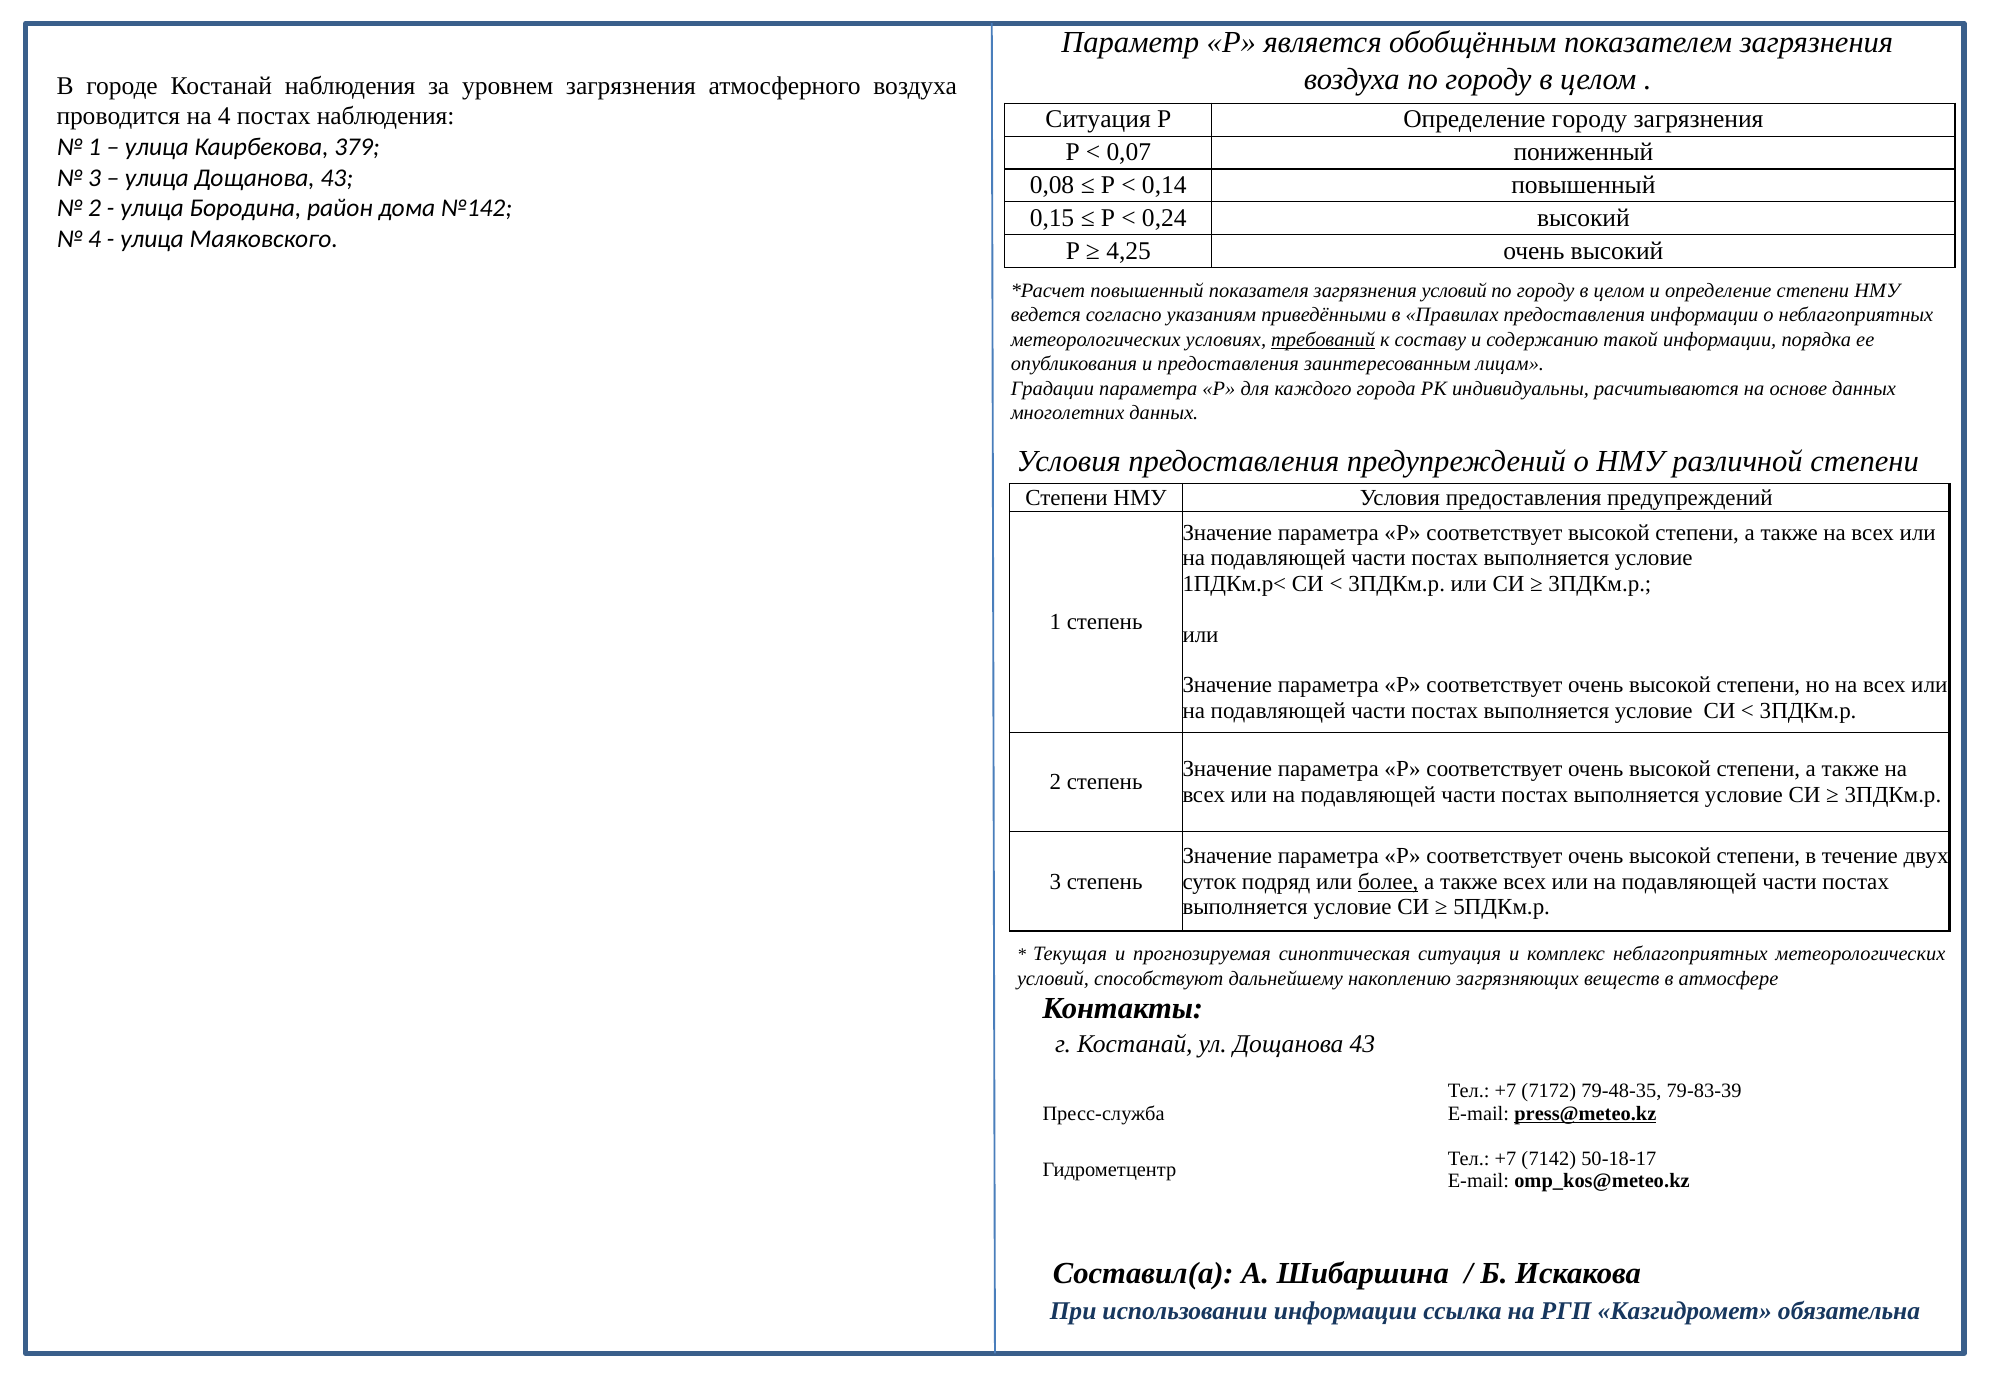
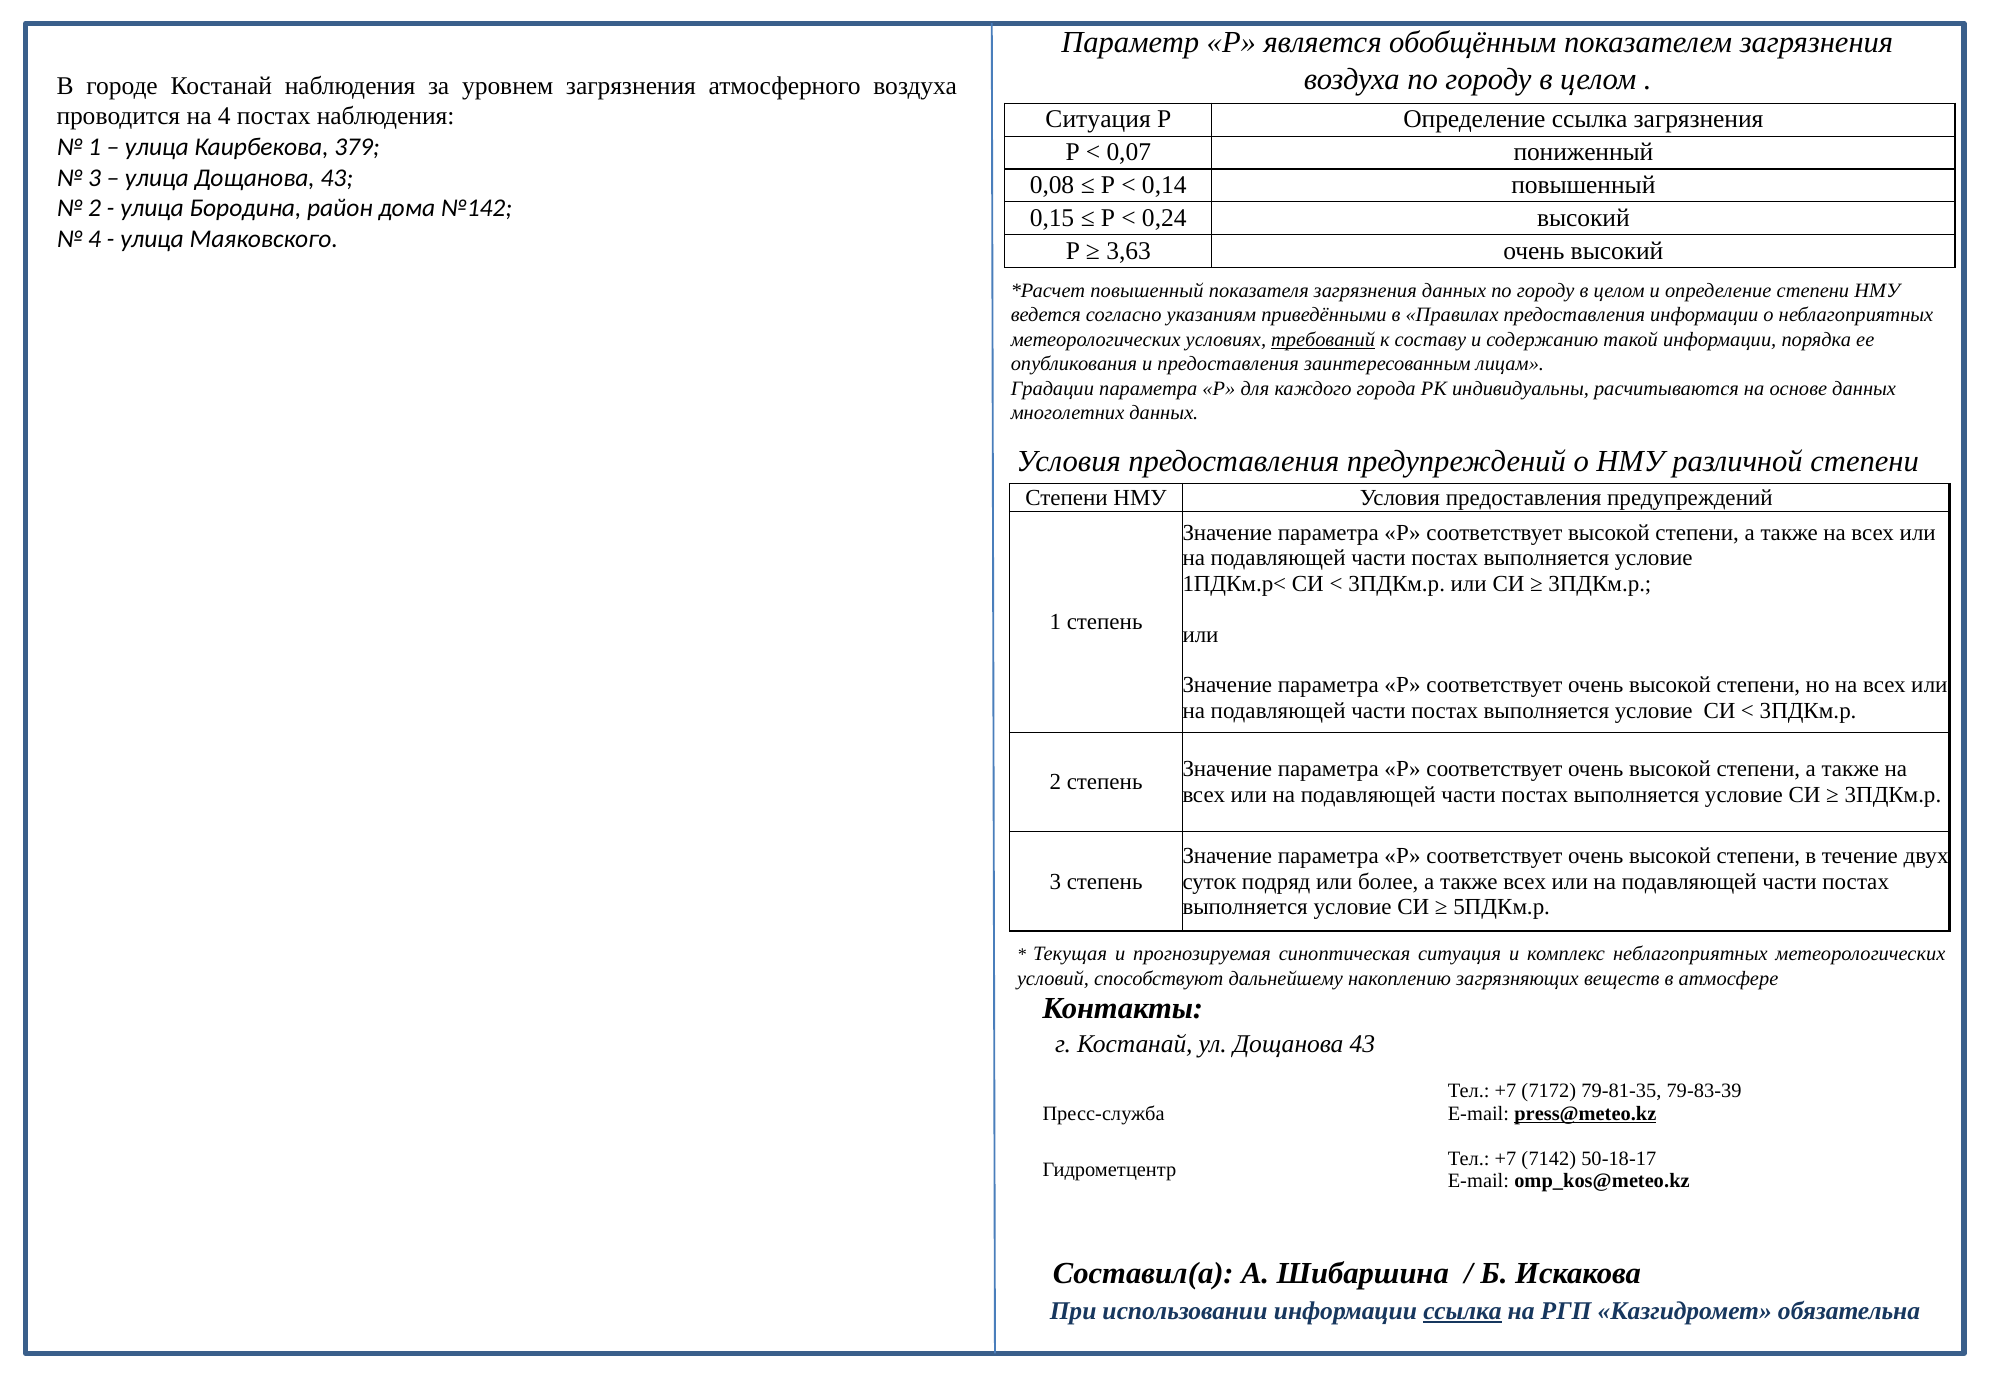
Определение городу: городу -> ссылка (1590, 120)
4,25: 4,25 -> 3,63 (1129, 251)
загрязнения условий: условий -> данных (1454, 291)
более underline: present -> none (1388, 882)
79-48-35: 79-48-35 -> 79-81-35 (1621, 1092)
ссылка underline: none -> present (1462, 1312)
